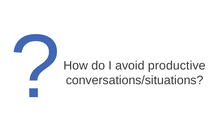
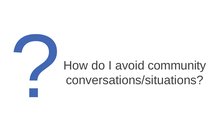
productive: productive -> community (177, 66)
